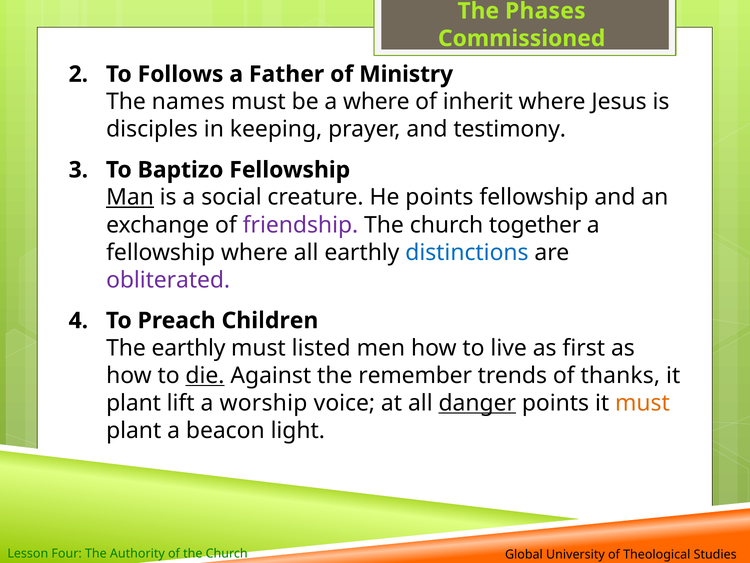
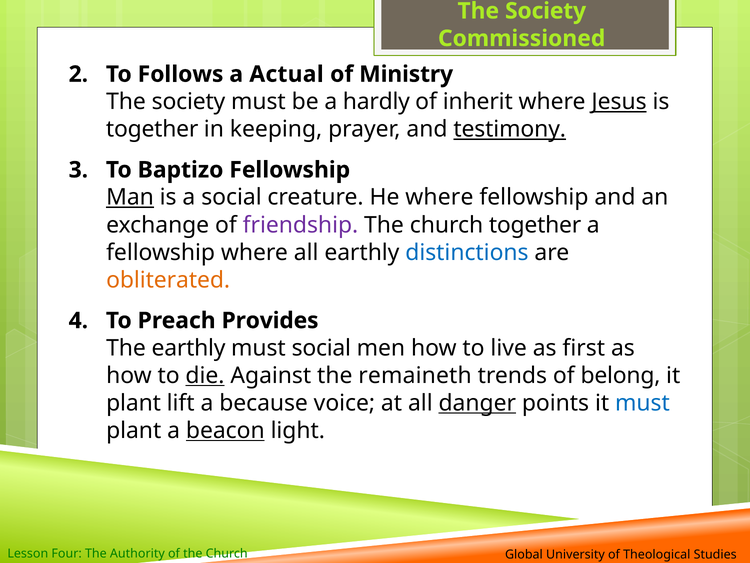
Phases: Phases -> Society (546, 11)
Father: Father -> Actual (286, 74)
names: names -> society (189, 102)
a where: where -> hardly (376, 102)
Jesus underline: none -> present (619, 102)
disciples: disciples -> together (152, 129)
testimony underline: none -> present (510, 129)
He points: points -> where (439, 197)
obliterated colour: purple -> orange (168, 280)
Children: Children -> Provides (270, 320)
must listed: listed -> social (321, 348)
remember: remember -> remaineth (415, 375)
thanks: thanks -> belong (620, 375)
worship: worship -> because (264, 403)
must colour: orange -> blue (642, 403)
beacon underline: none -> present (225, 430)
